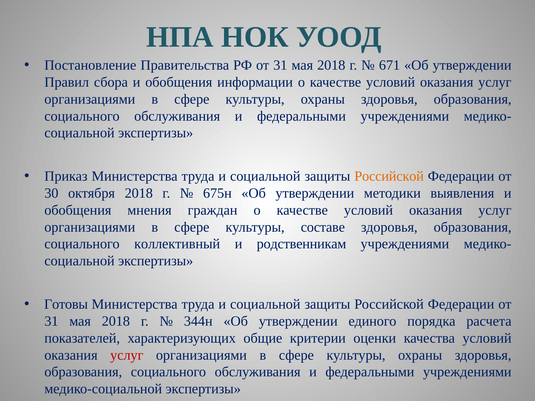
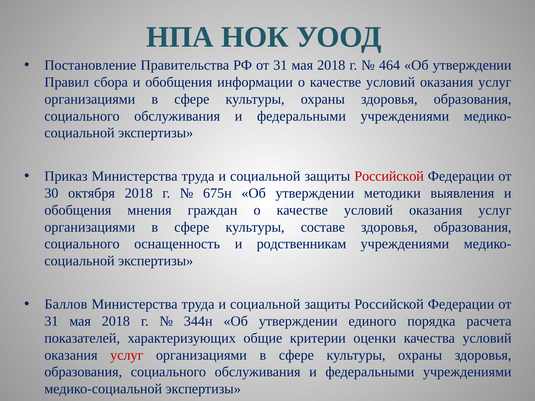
671: 671 -> 464 (390, 65)
Российской colour: orange -> red (389, 176)
коллективный: коллективный -> оснащенность (177, 244)
Готовы: Готовы -> Баллов (66, 304)
